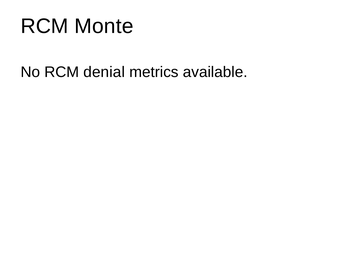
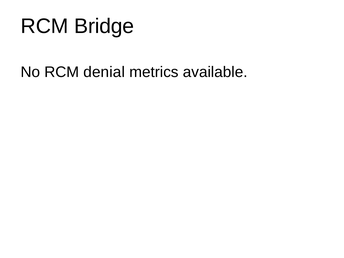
Monte: Monte -> Bridge (104, 26)
